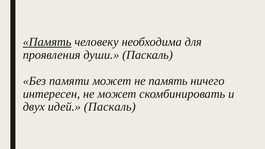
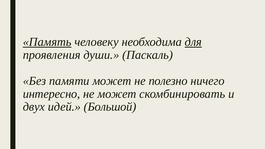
для underline: none -> present (193, 42)
не память: память -> полезно (168, 81)
интересен: интересен -> интересно (52, 94)
идей Паскаль: Паскаль -> Большой (110, 107)
